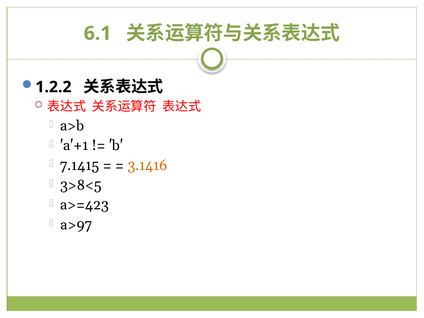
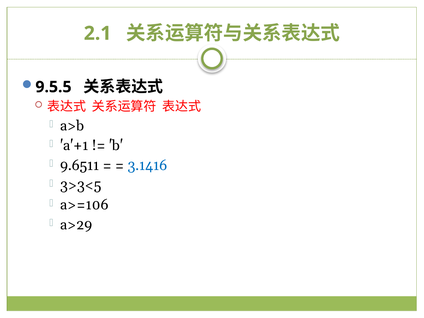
6.1: 6.1 -> 2.1 (98, 33)
1.2.2: 1.2.2 -> 9.5.5 (53, 87)
7.1415: 7.1415 -> 9.6511 (80, 165)
3.1416 colour: orange -> blue (147, 165)
3>8<5: 3>8<5 -> 3>3<5 (81, 185)
a>=423: a>=423 -> a>=106 (84, 205)
a>97: a>97 -> a>29 (76, 225)
